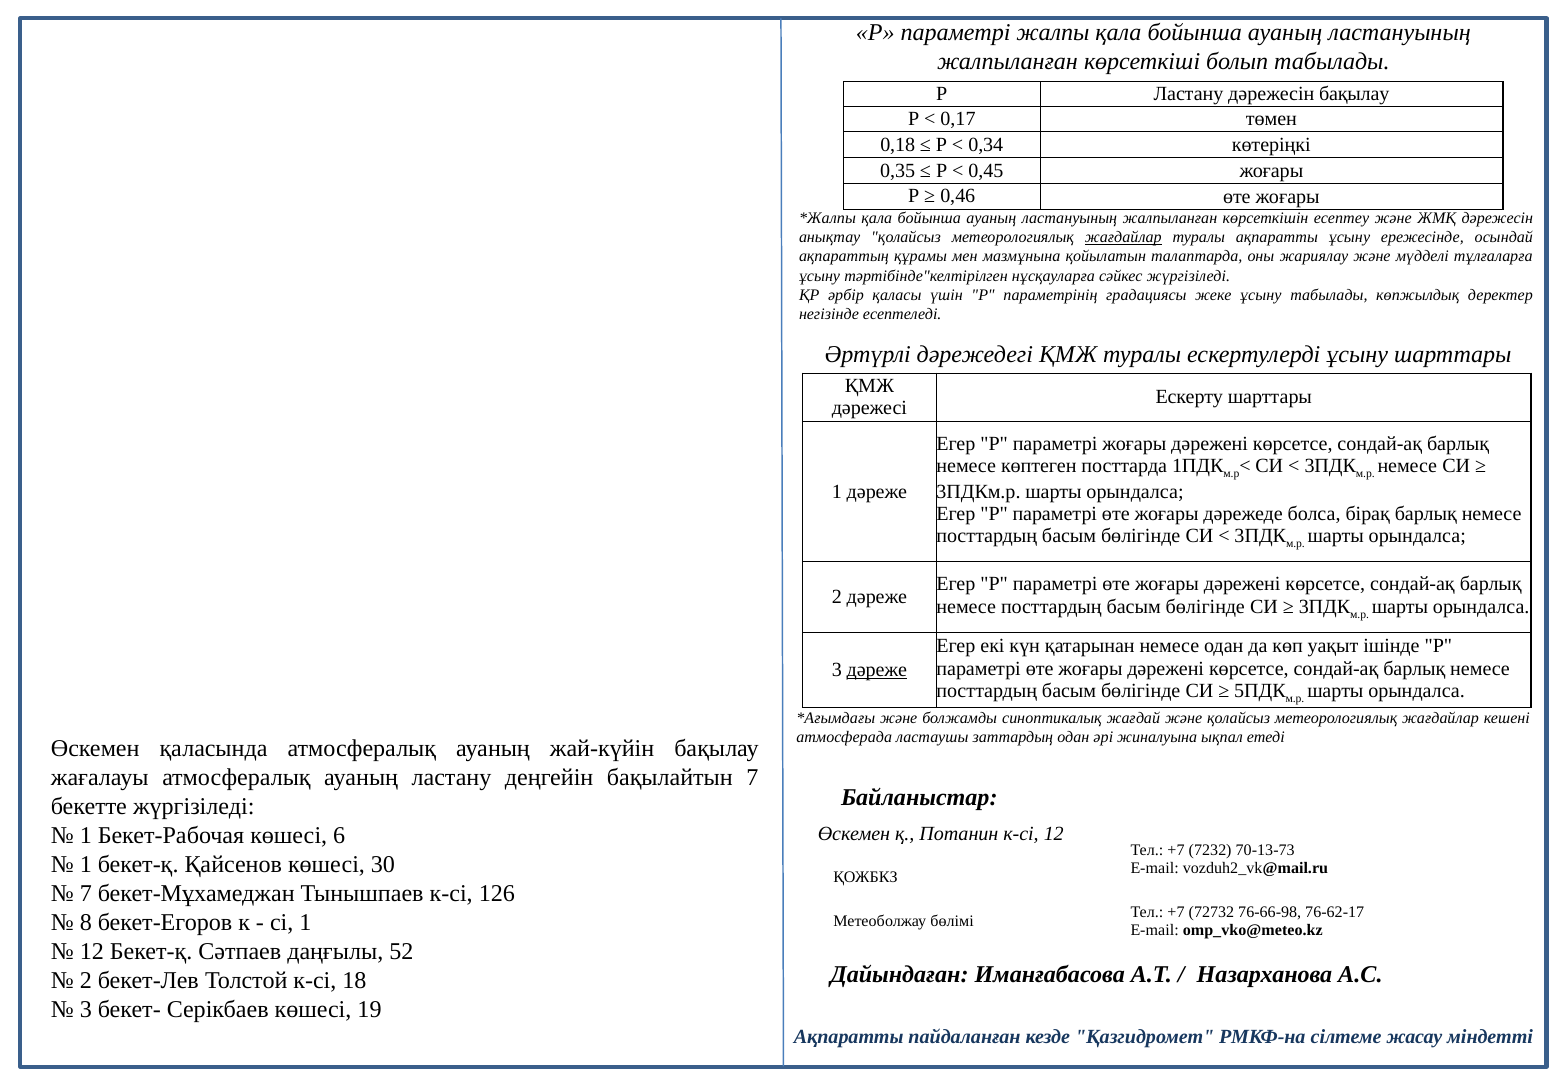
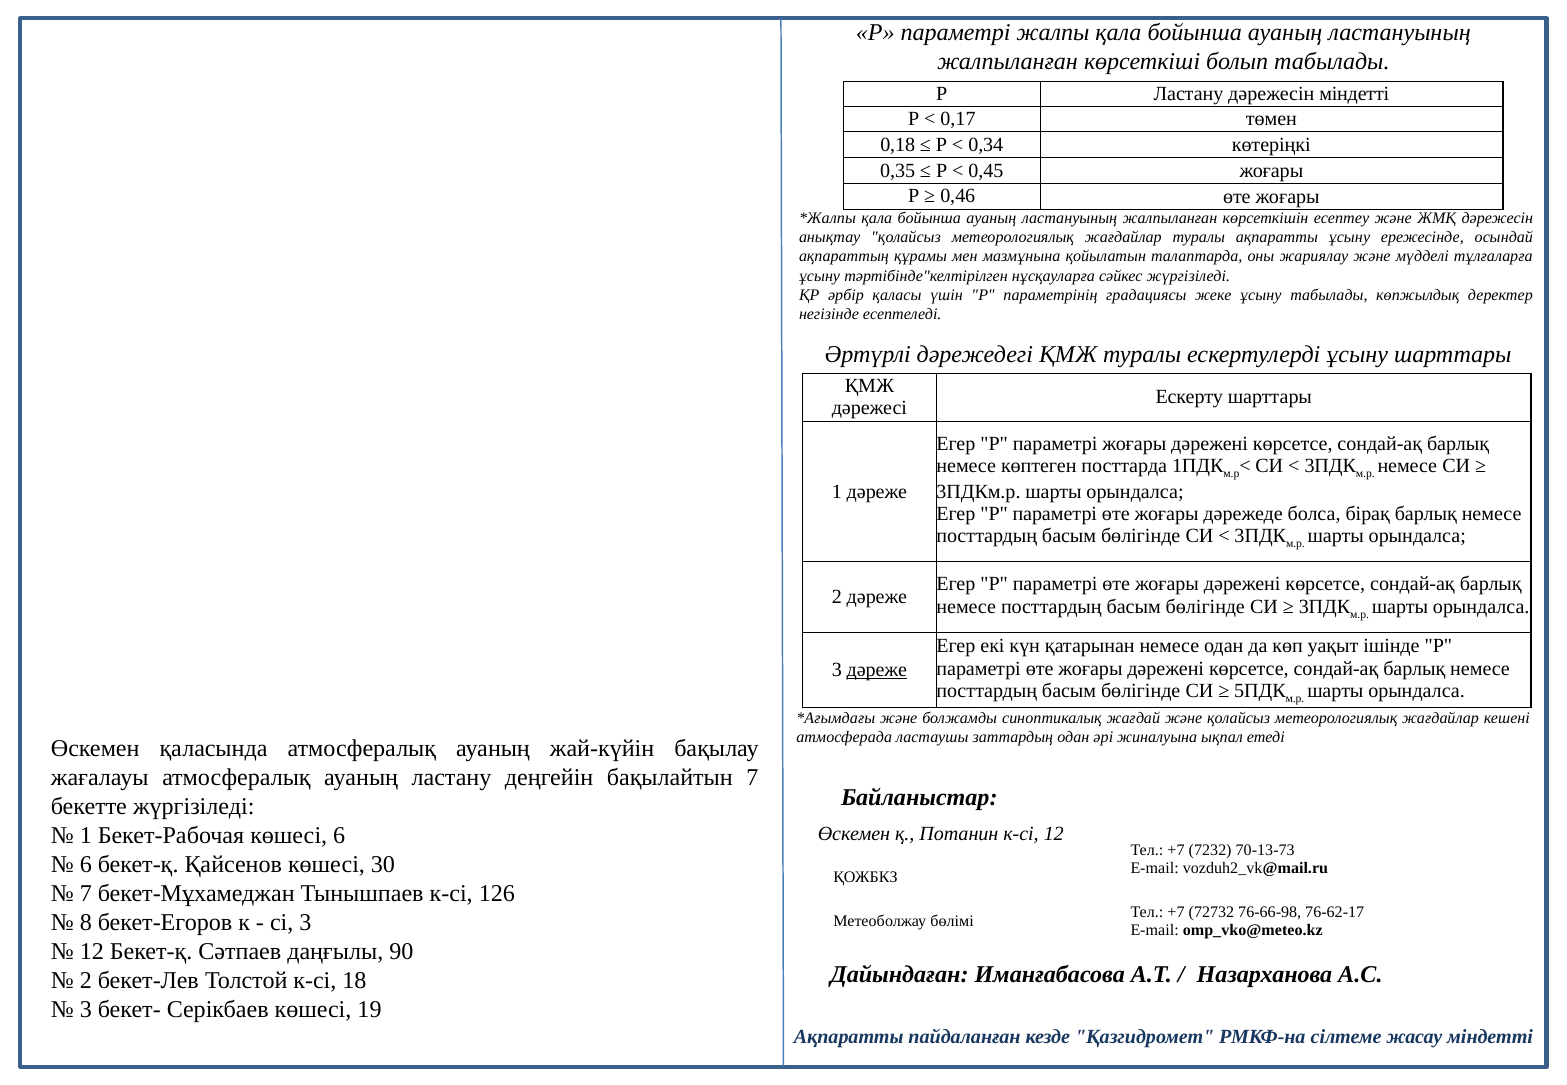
дәрежесін бақылау: бақылау -> міндетті (1354, 94)
жағдайлар underline: present -> none (1123, 237)
1: 1 -> 6 (86, 865)
сі 1: 1 -> 3 (305, 922)
52: 52 -> 90 (401, 951)
